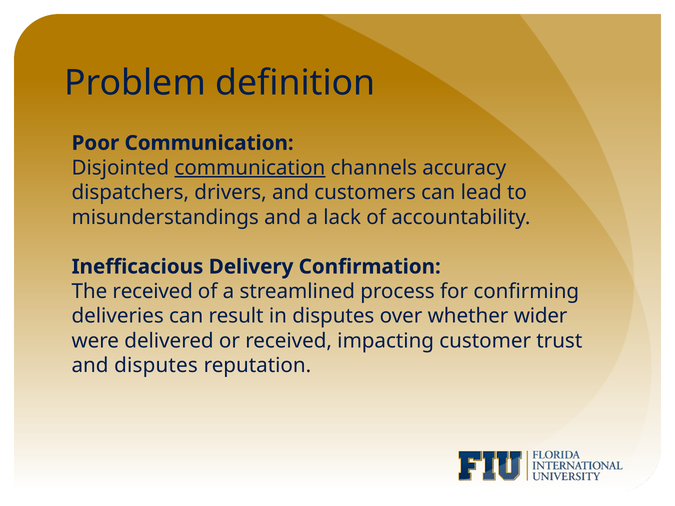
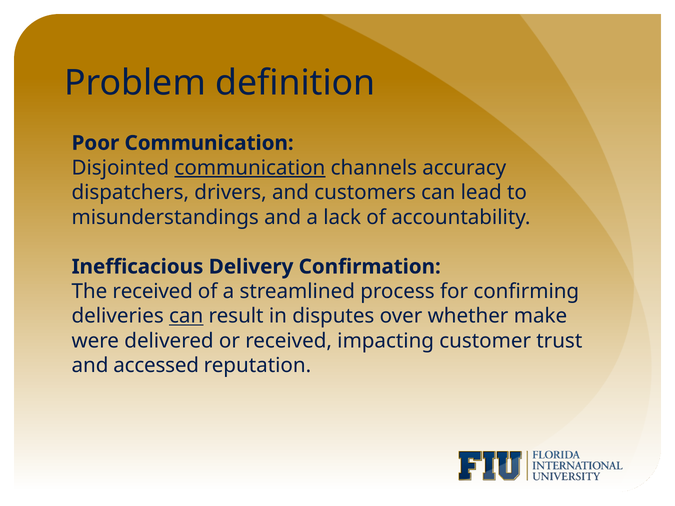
can underline: none -> present (186, 316)
wider: wider -> make (541, 316)
and disputes: disputes -> accessed (156, 366)
